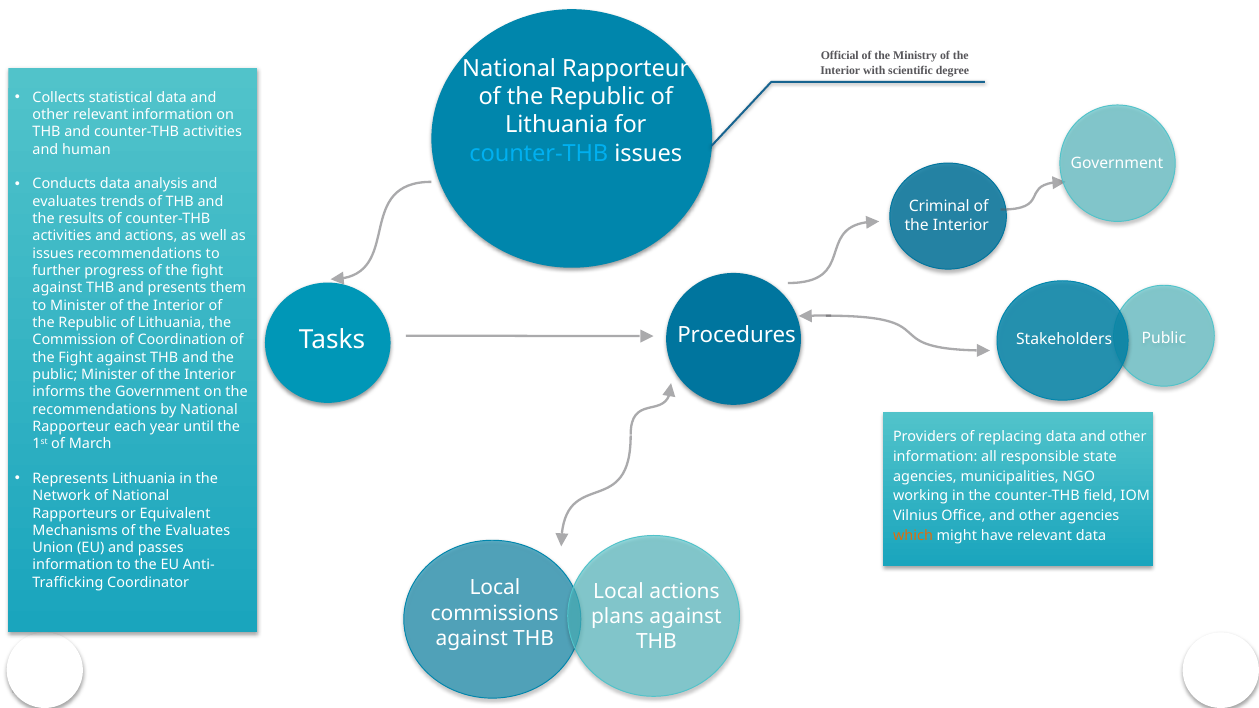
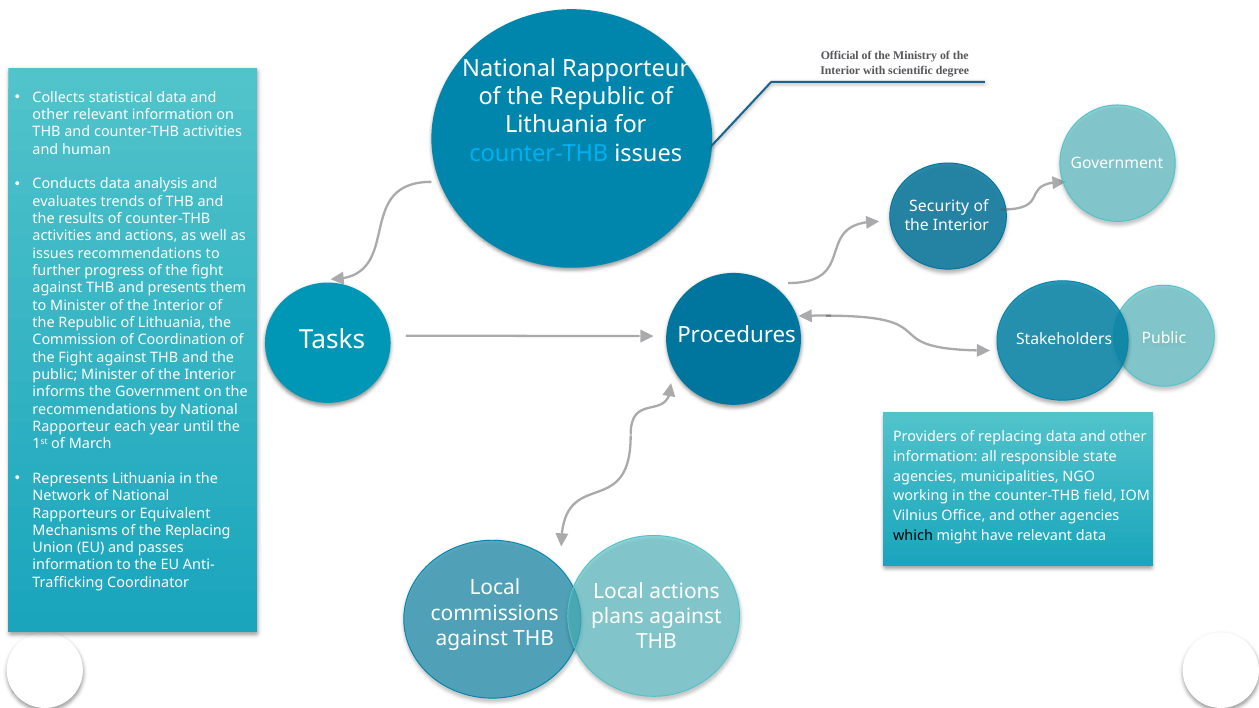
Criminal: Criminal -> Security (939, 206)
the Evaluates: Evaluates -> Replacing (198, 531)
which colour: orange -> black (913, 536)
